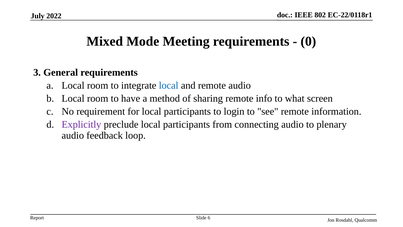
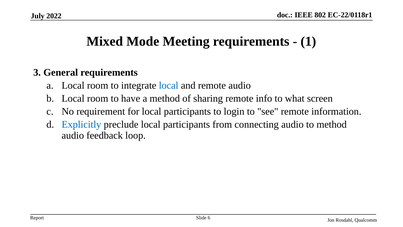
0: 0 -> 1 (308, 41)
Explicitly colour: purple -> blue (81, 124)
to plenary: plenary -> method (332, 124)
